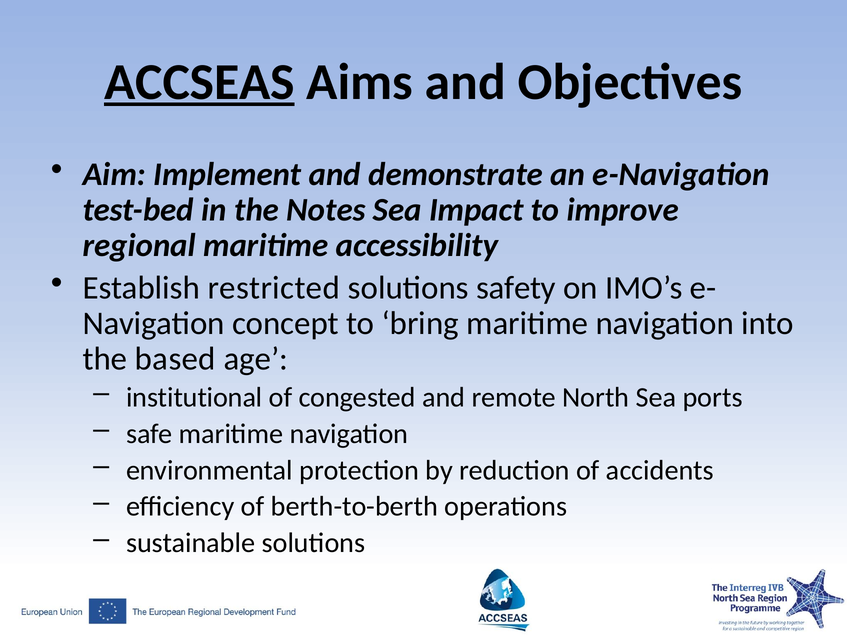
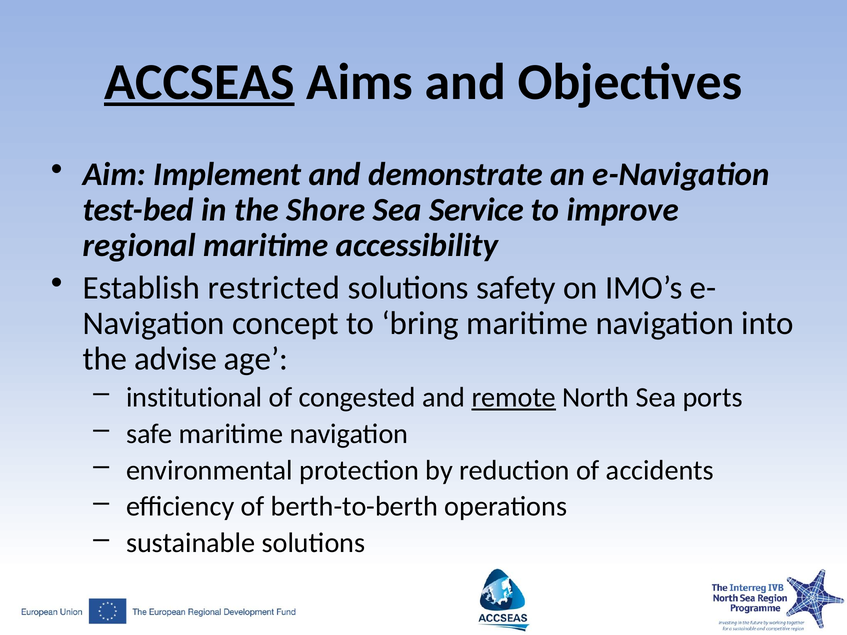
Notes: Notes -> Shore (326, 210)
Impact: Impact -> Service (476, 210)
based: based -> advise (176, 359)
remote underline: none -> present (514, 398)
